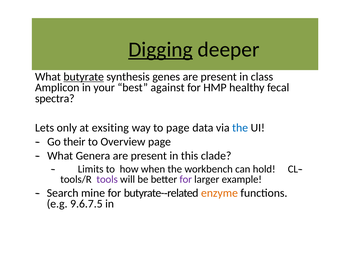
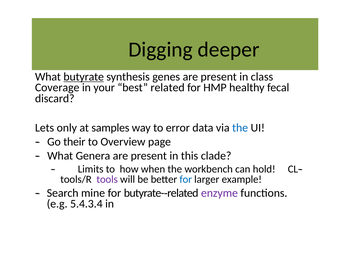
Digging underline: present -> none (161, 50)
Amplicon: Amplicon -> Coverage (57, 87)
best against: against -> related (168, 87)
spectra: spectra -> discard (55, 98)
exsiting: exsiting -> samples (110, 128)
to page: page -> error (178, 128)
for colour: purple -> blue (186, 179)
enzyme colour: orange -> purple (219, 193)
9.6.7.5: 9.6.7.5 -> 5.4.3.4 (86, 203)
